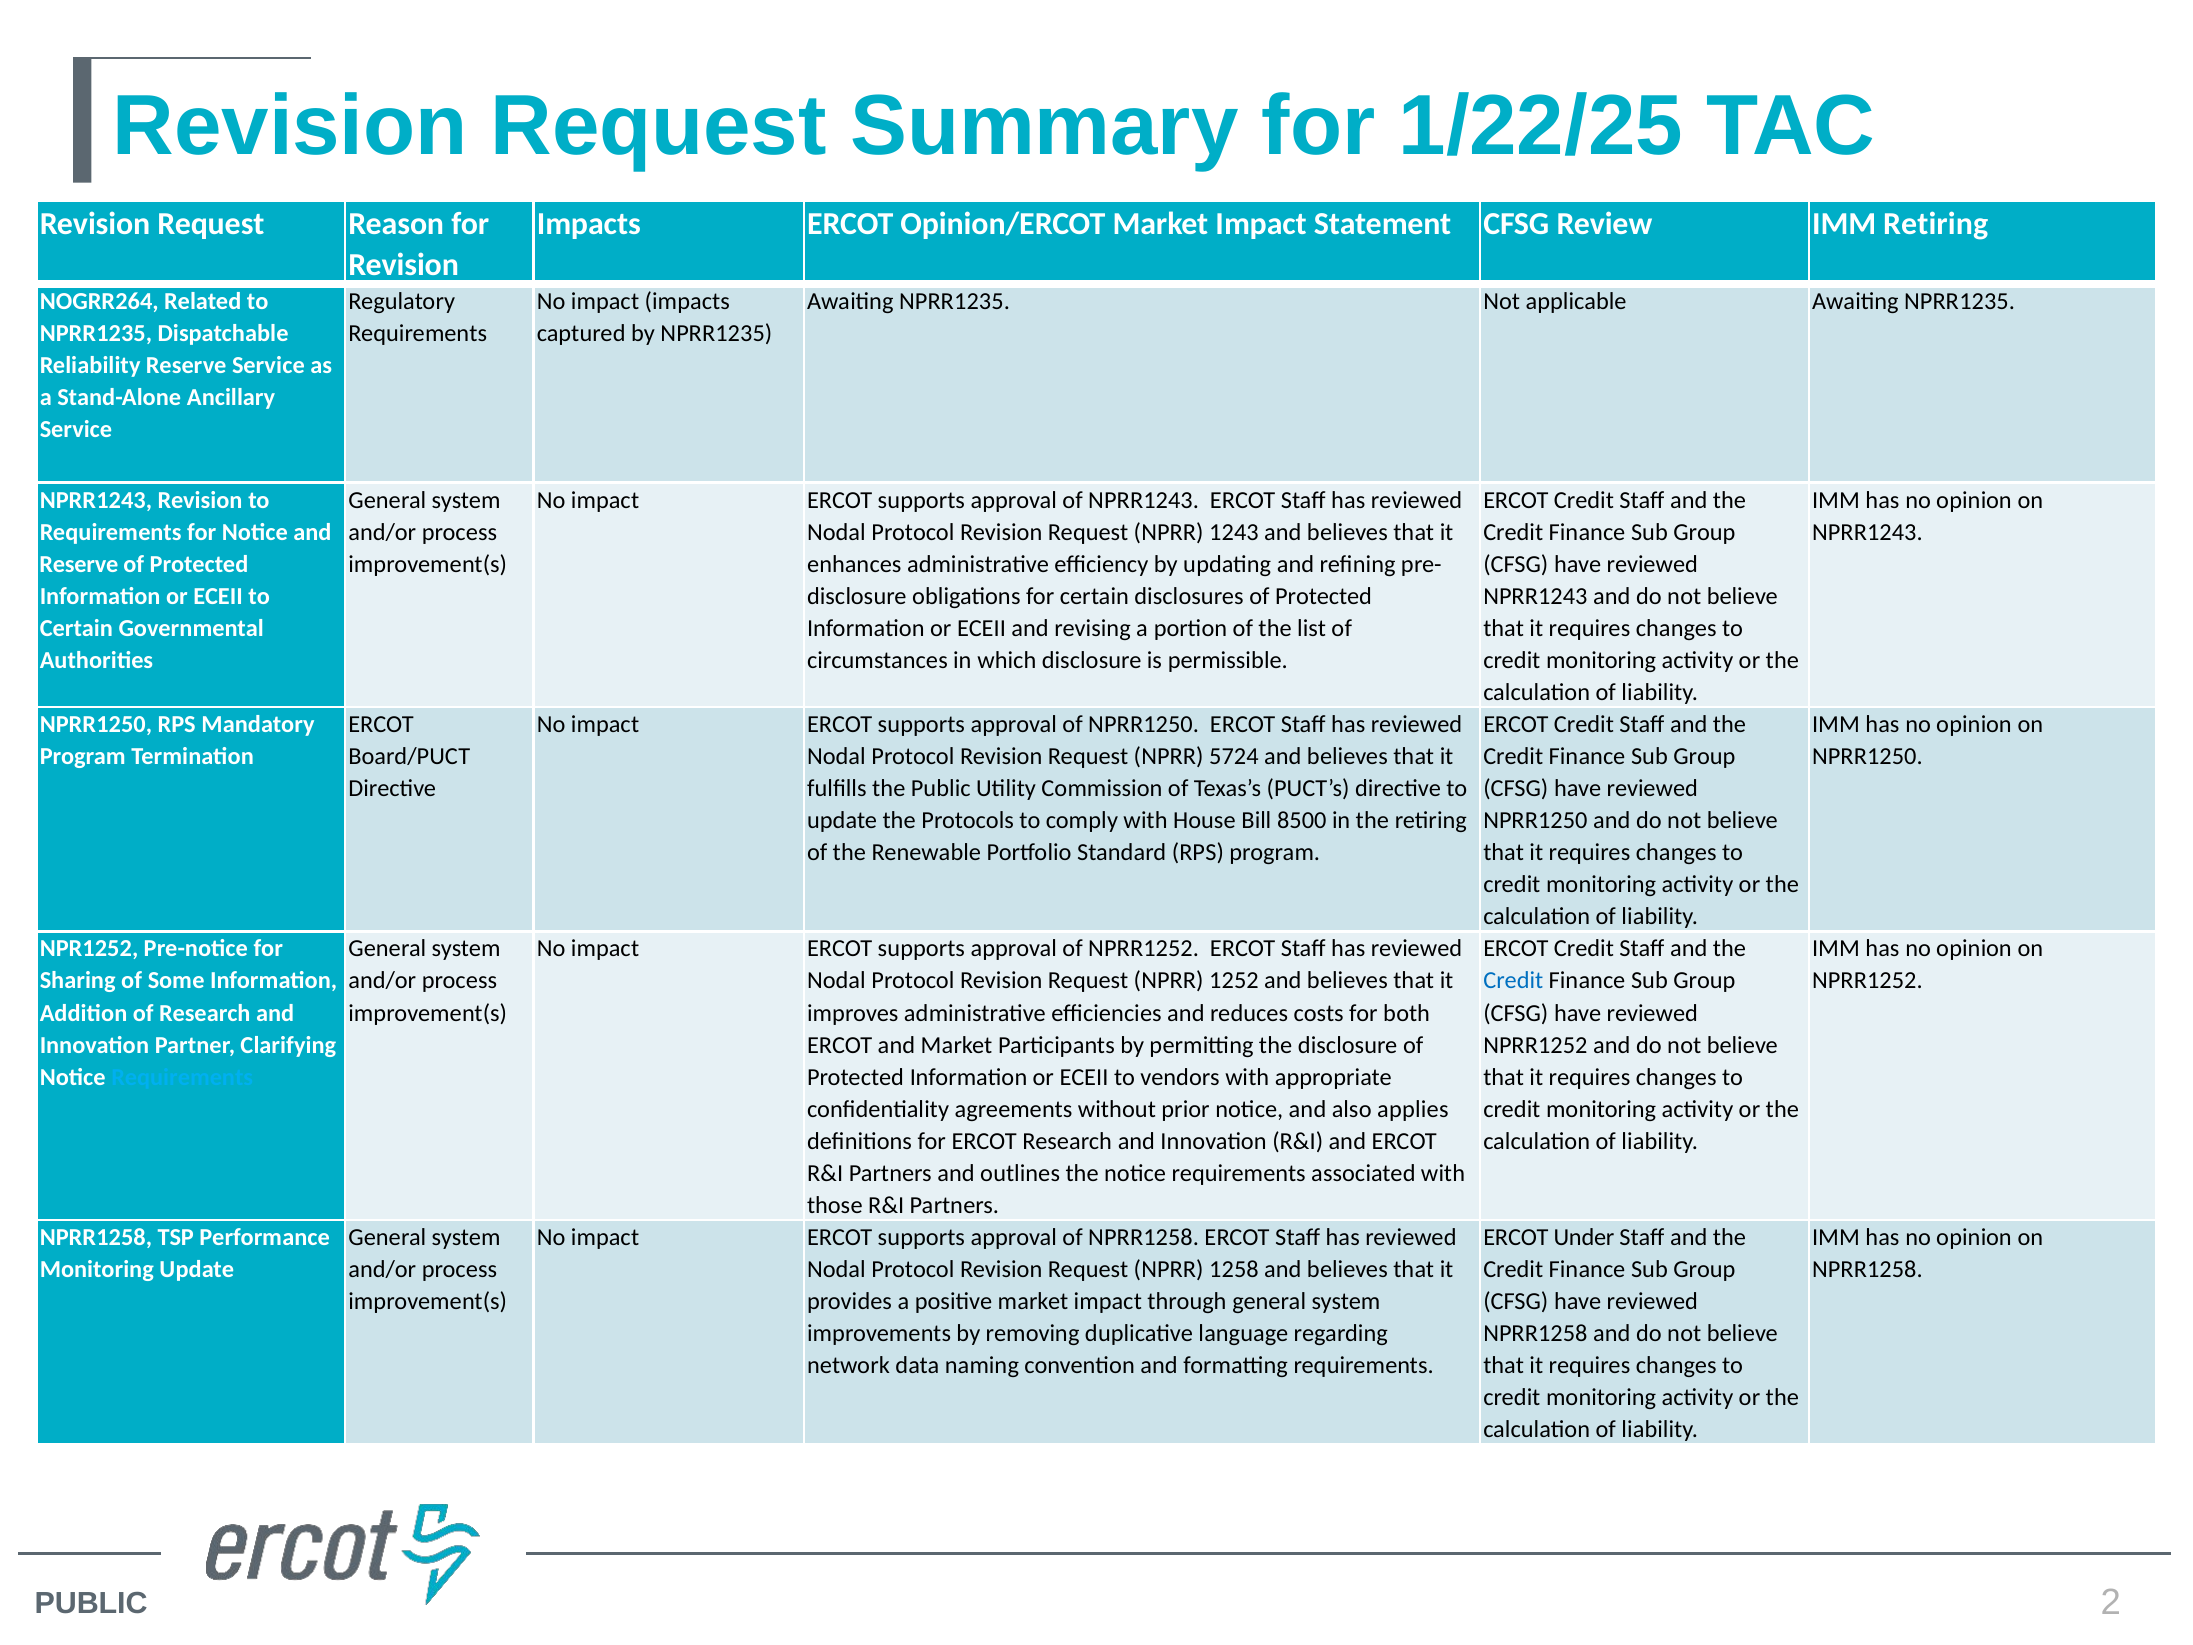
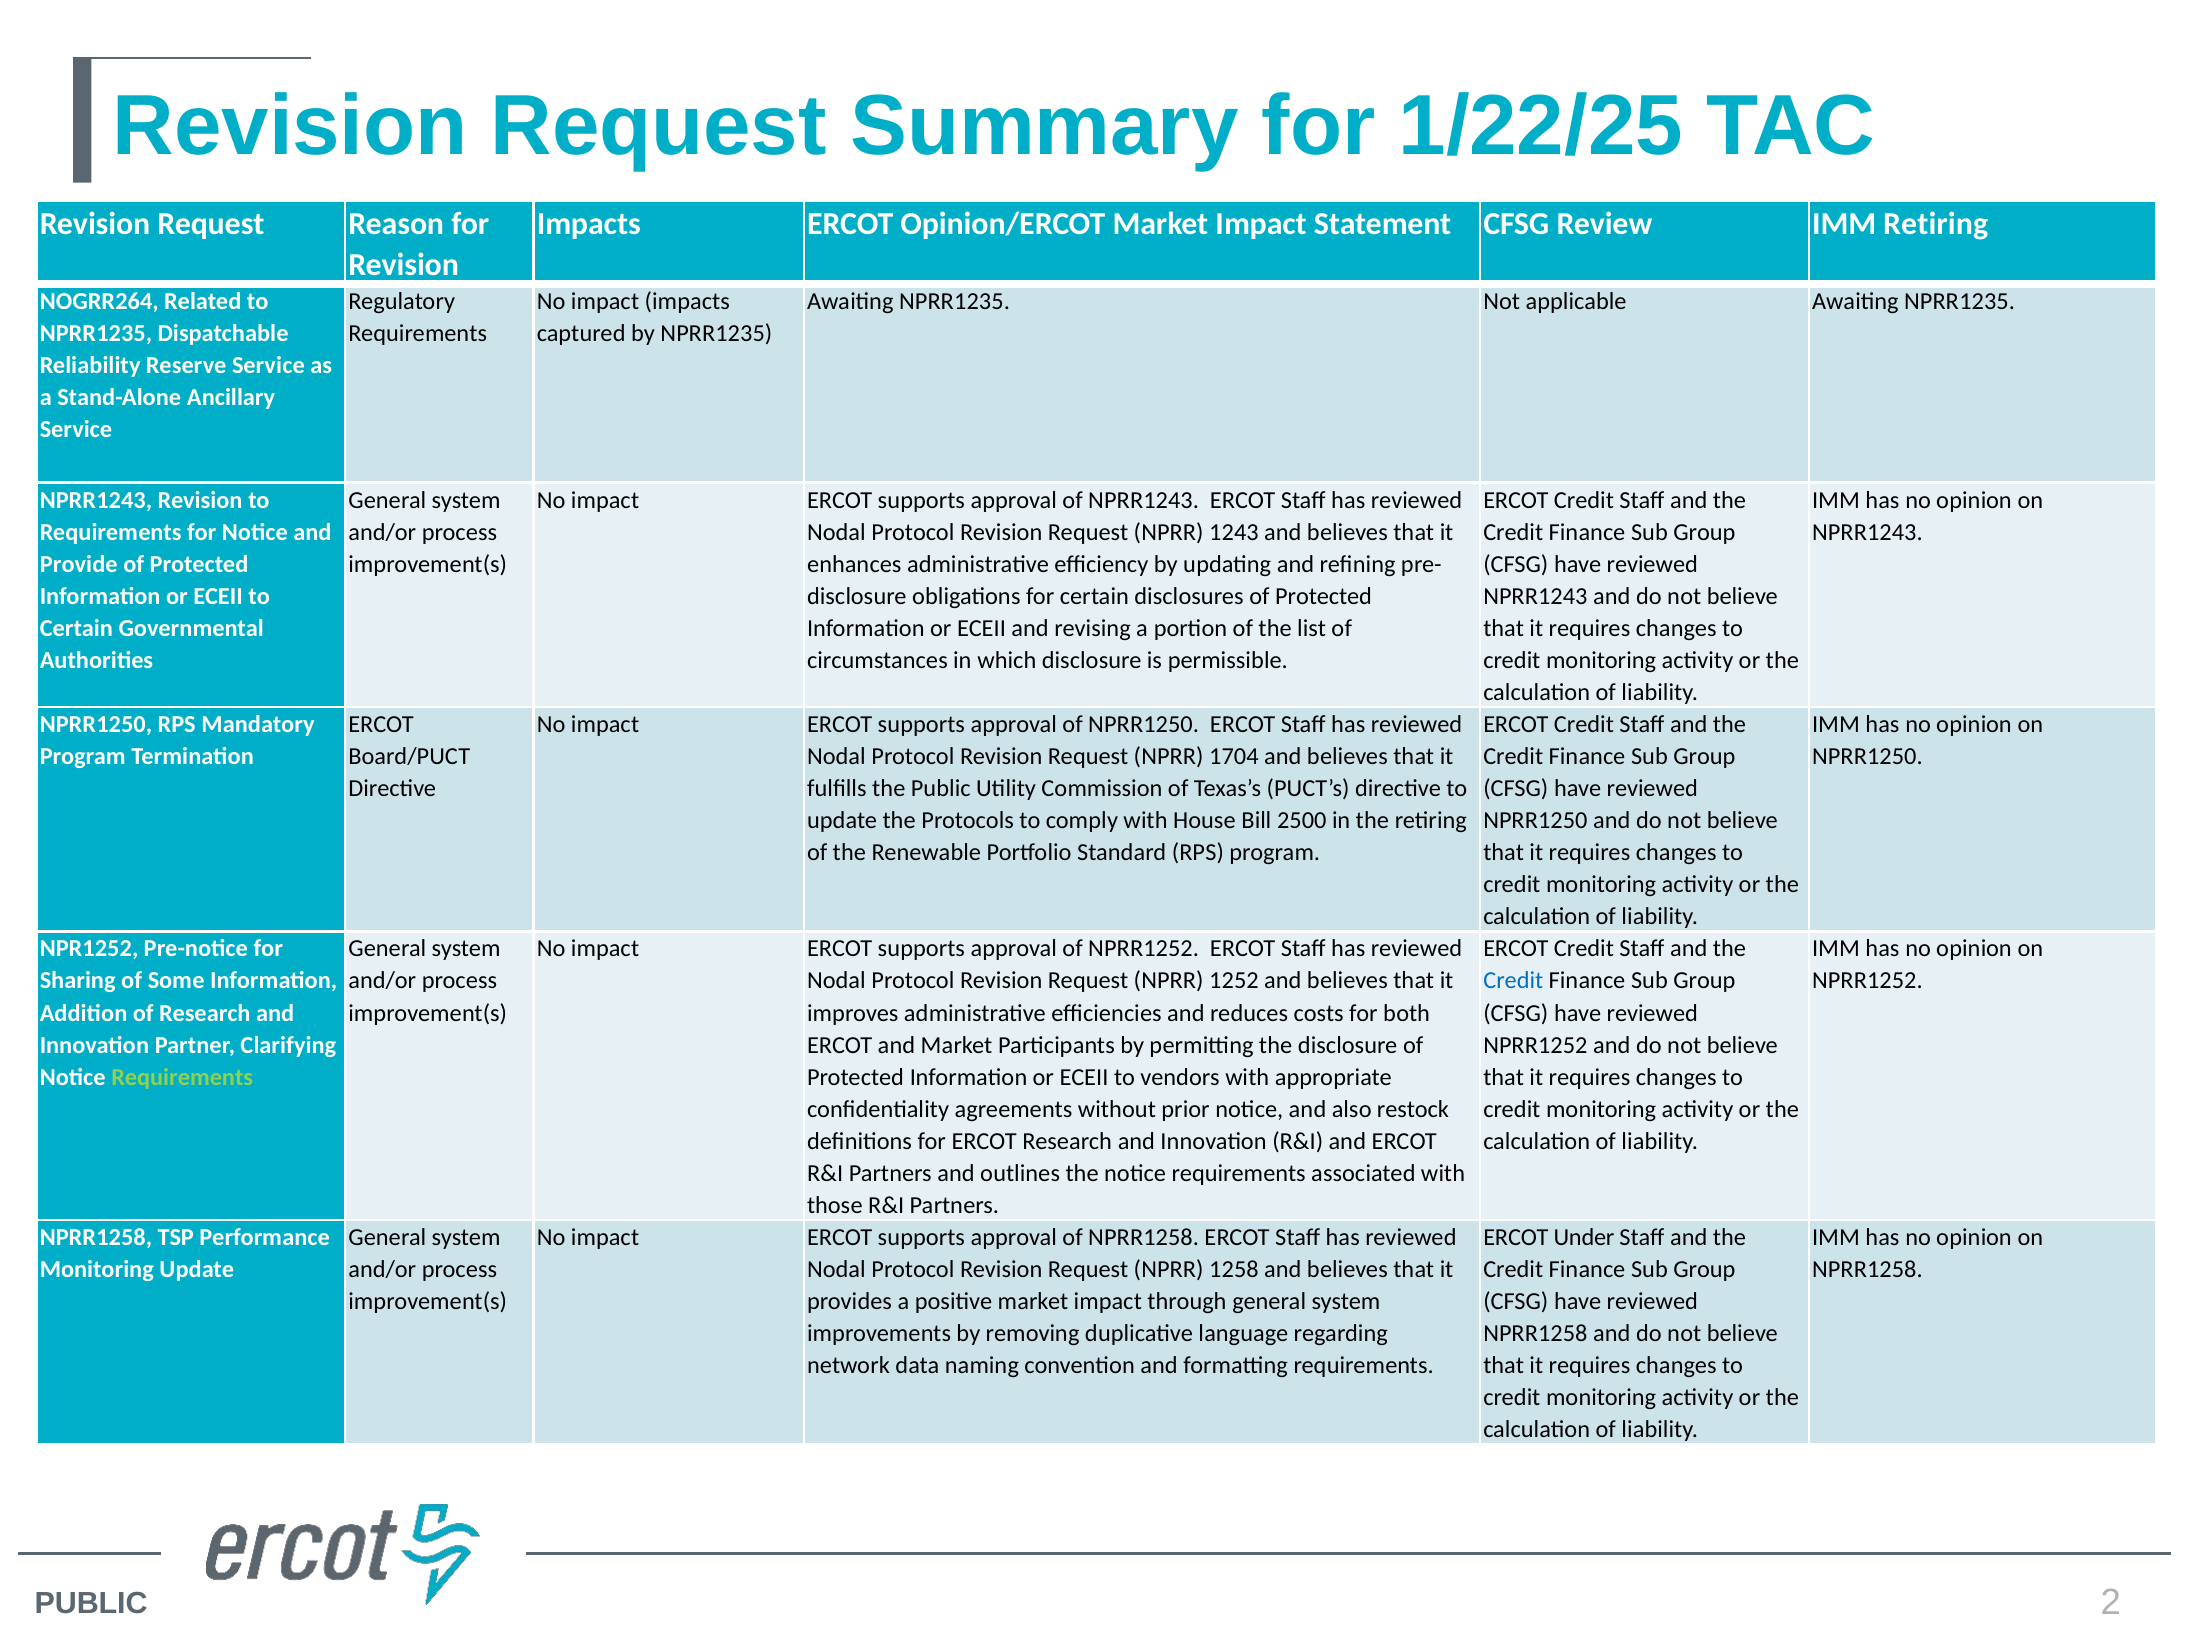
Reserve: Reserve -> Provide (79, 564)
5724: 5724 -> 1704 (1234, 756)
8500: 8500 -> 2500 (1302, 821)
Requirements colour: light blue -> light green (182, 1077)
applies: applies -> restock (1413, 1109)
